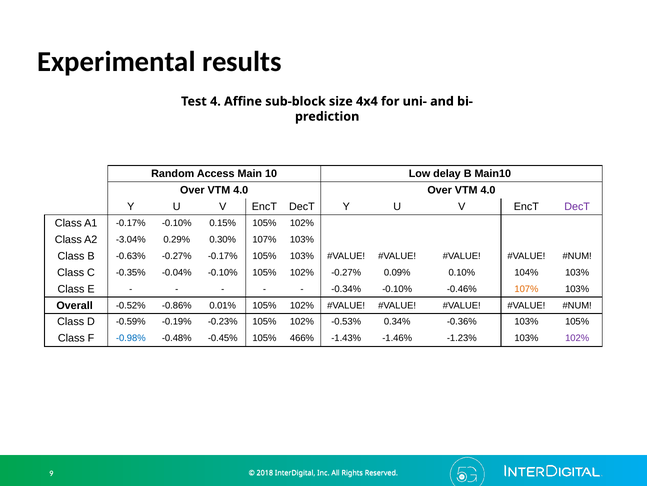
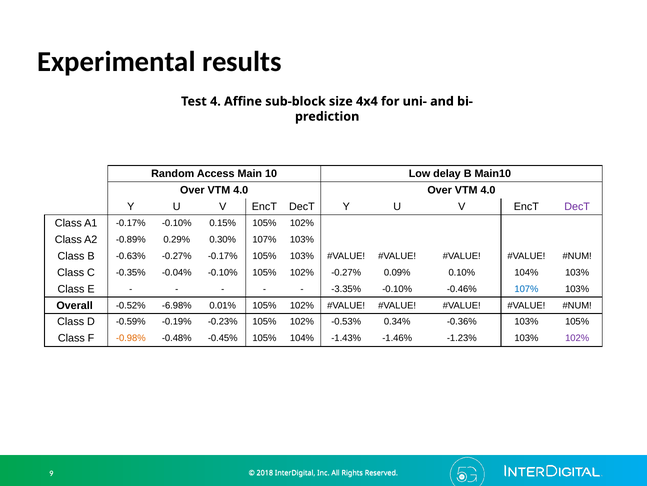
-3.04%: -3.04% -> -0.89% (131, 239)
-0.34%: -0.34% -> -3.35% (346, 289)
107% colour: orange -> blue (526, 289)
-0.86%: -0.86% -> -6.98% (177, 305)
-0.98% colour: blue -> orange (131, 338)
105% 466%: 466% -> 104% (302, 338)
